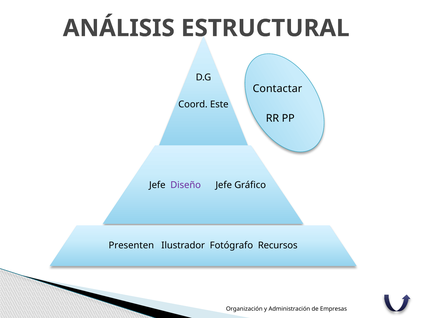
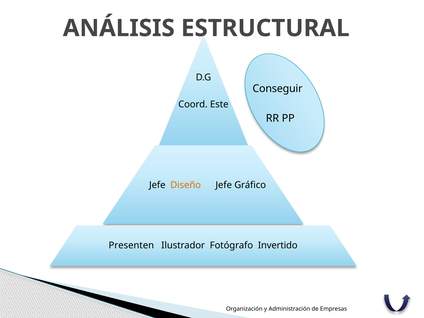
Contactar: Contactar -> Conseguir (278, 89)
Diseño colour: purple -> orange (186, 185)
Recursos: Recursos -> Invertido (278, 246)
